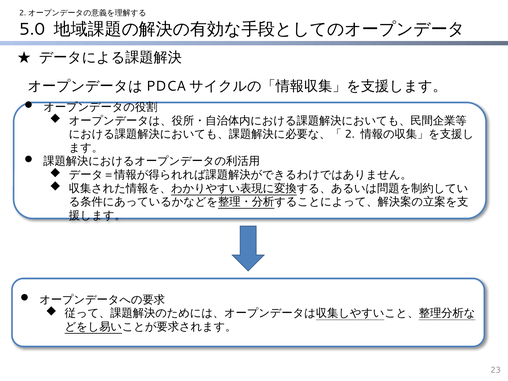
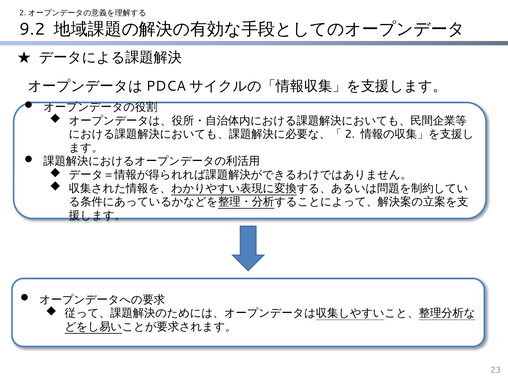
5.0: 5.0 -> 9.2 (32, 29)
